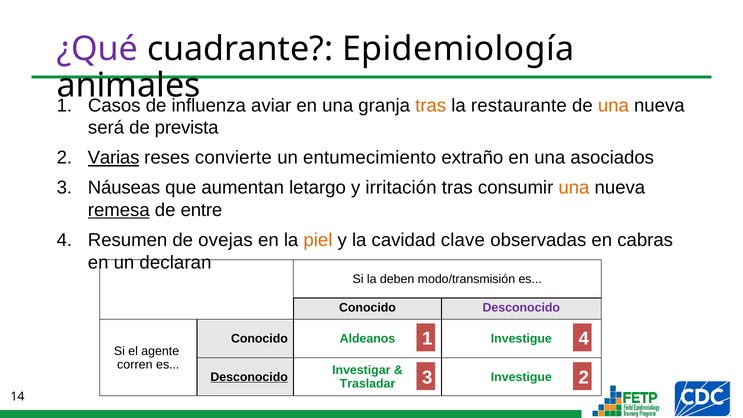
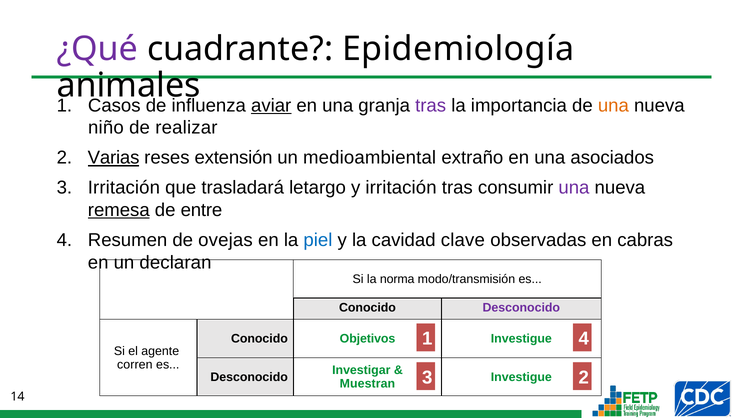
aviar underline: none -> present (271, 105)
tras colour: orange -> purple (431, 105)
restaurante: restaurante -> importancia (519, 105)
será: será -> niño (106, 128)
prevista: prevista -> realizar (186, 128)
convierte: convierte -> extensión (234, 158)
entumecimiento: entumecimiento -> medioambiental (370, 158)
3 Náuseas: Náuseas -> Irritación (124, 188)
aumentan: aumentan -> trasladará (243, 188)
una colour: orange -> purple (574, 188)
piel colour: orange -> blue (318, 240)
deben: deben -> norma (397, 279)
Aldeanos: Aldeanos -> Objetivos (368, 339)
Desconocido underline: present -> none (249, 377)
Trasladar: Trasladar -> Muestran (367, 384)
